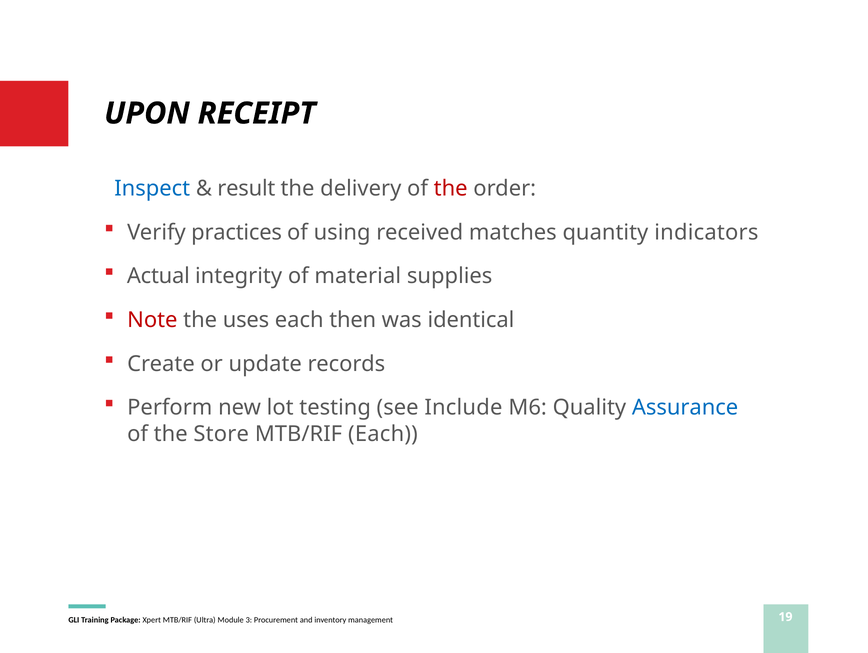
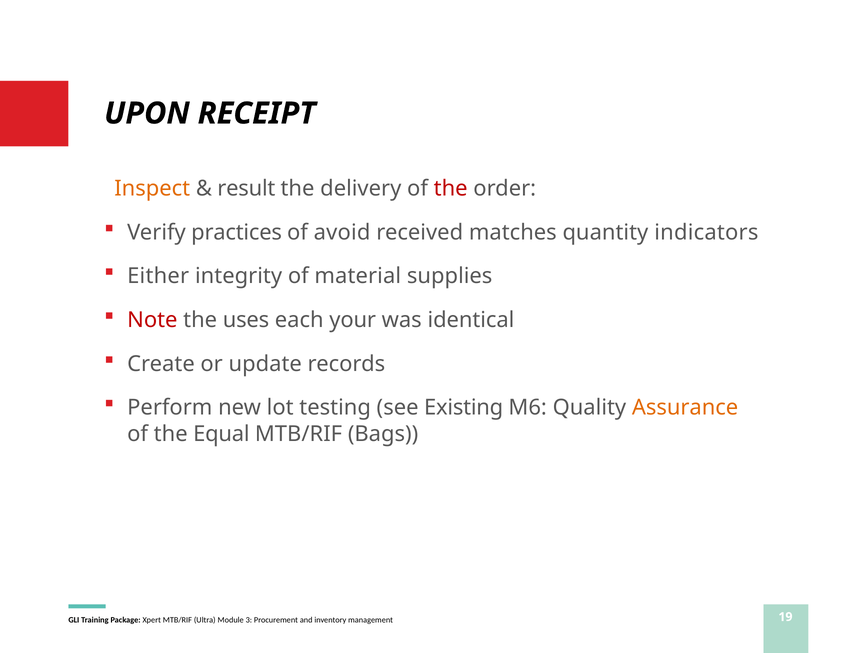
Inspect colour: blue -> orange (152, 189)
using: using -> avoid (342, 232)
Actual: Actual -> Either (158, 276)
then: then -> your (353, 320)
Include: Include -> Existing (464, 408)
Assurance colour: blue -> orange (685, 408)
Store: Store -> Equal (221, 434)
MTB/RIF Each: Each -> Bags (383, 434)
